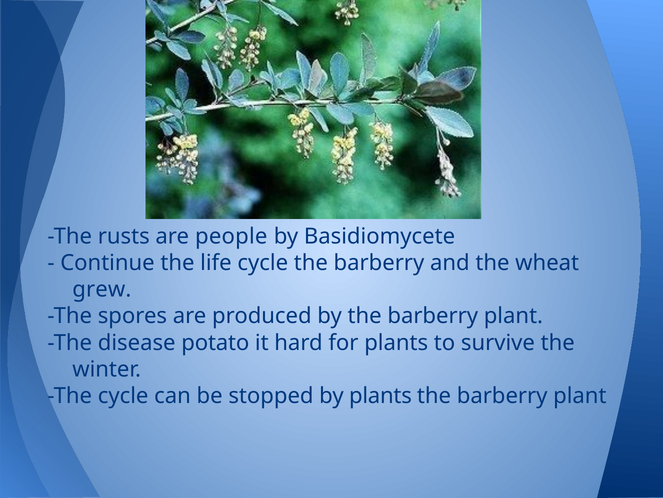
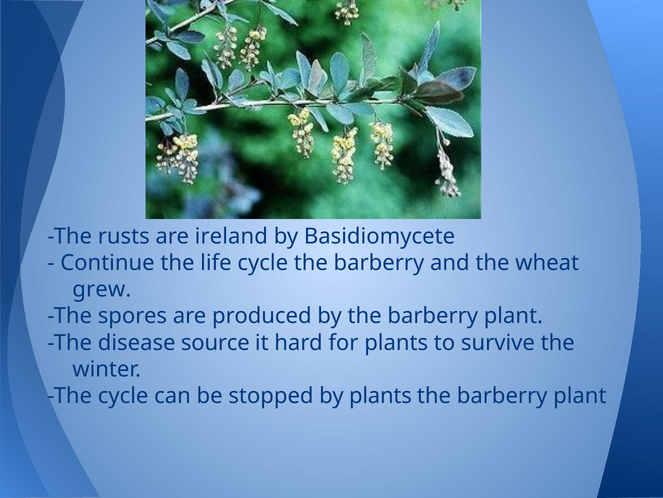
people: people -> ireland (231, 236)
potato: potato -> source (215, 342)
